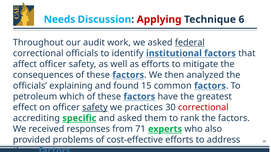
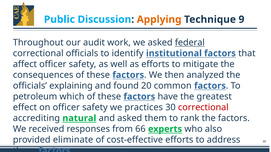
Needs: Needs -> Public (59, 19)
Applying colour: red -> orange (159, 19)
6: 6 -> 9 (241, 19)
15: 15 -> 20 (146, 86)
safety underline: present -> none (95, 108)
specific: specific -> natural (79, 119)
71: 71 -> 66 (140, 129)
problems: problems -> eliminate (73, 140)
